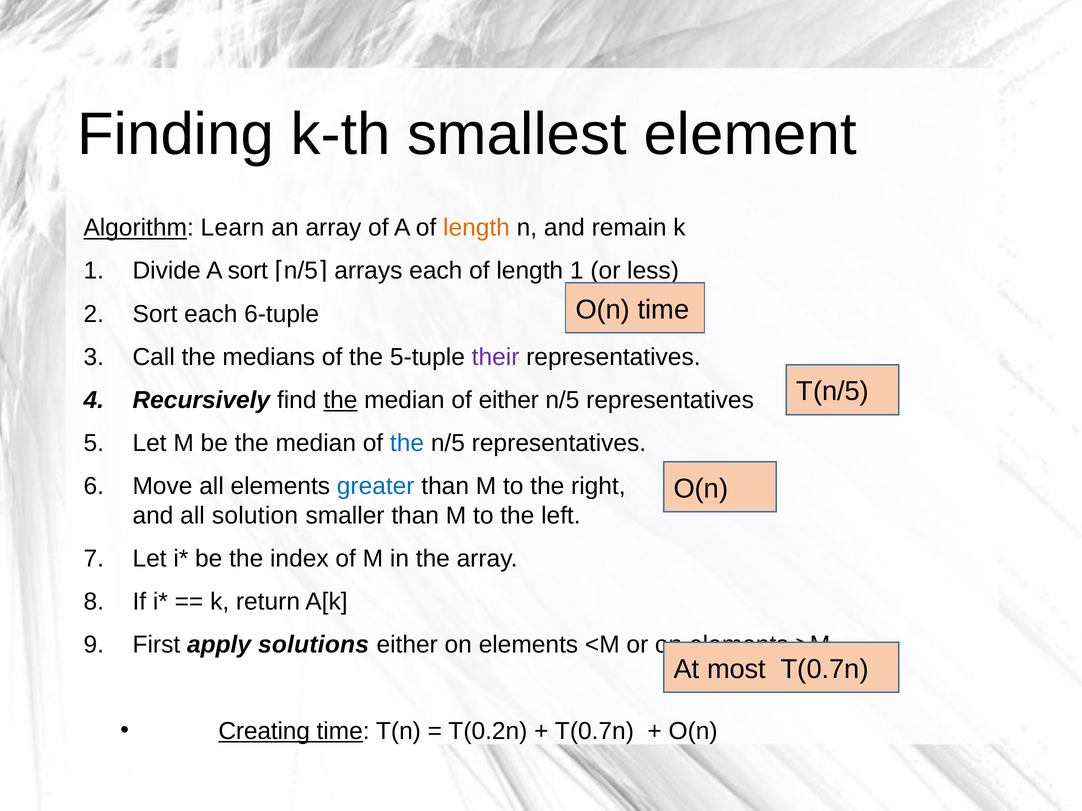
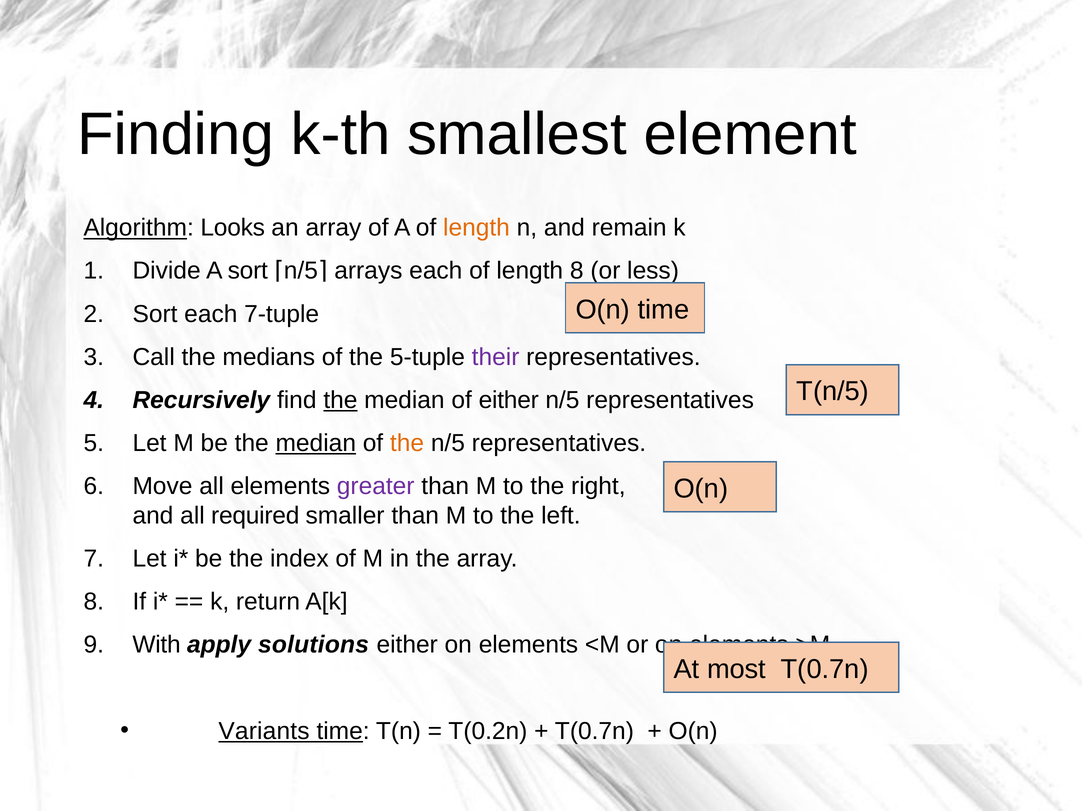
Learn: Learn -> Looks (233, 228)
length 1: 1 -> 8 (577, 271)
6-tuple: 6-tuple -> 7-tuple (282, 314)
median underline: none -> present (316, 443)
the colour: blue -> orange (407, 443)
greater colour: blue -> purple (376, 486)
solution: solution -> required (255, 516)
First: First -> With (157, 645)
Creating: Creating -> Variants (264, 731)
